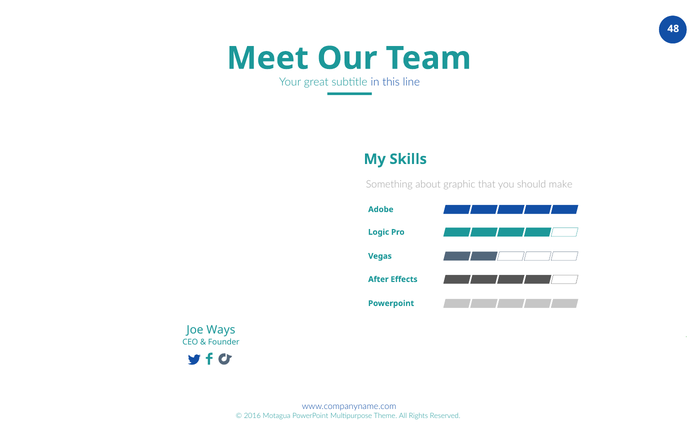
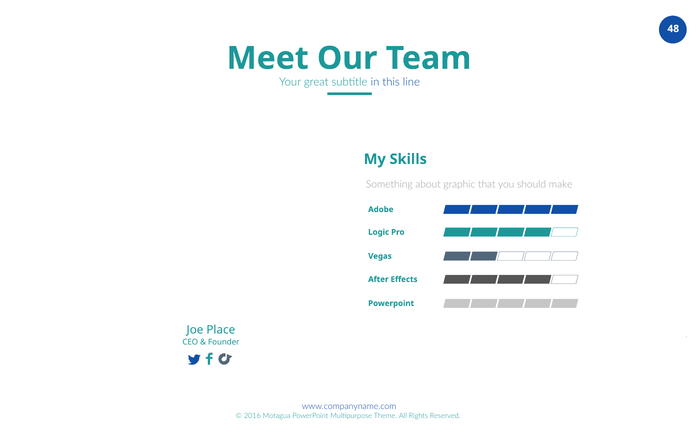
Ways: Ways -> Place (221, 330)
